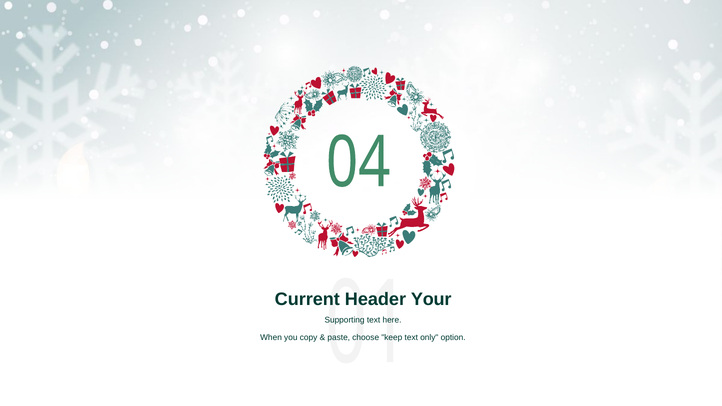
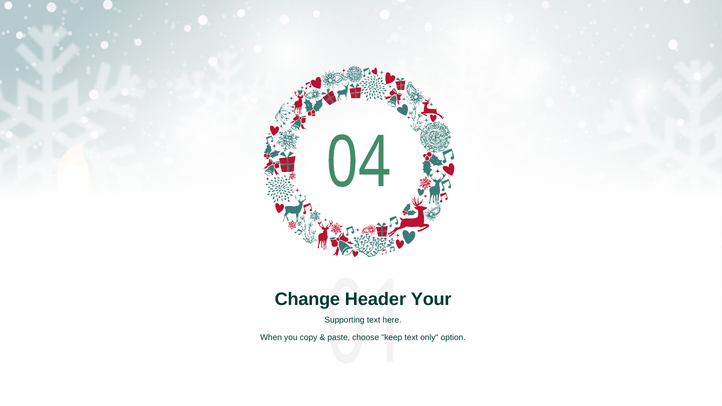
Current: Current -> Change (307, 300)
